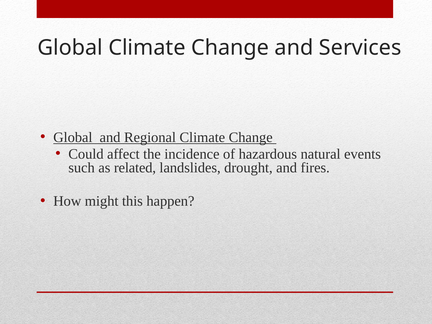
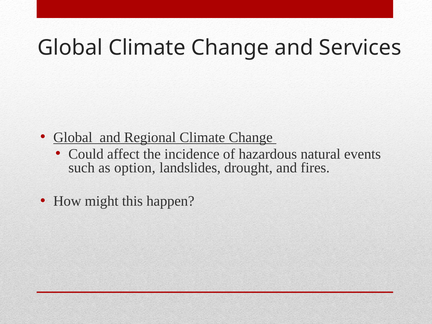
related: related -> option (135, 168)
